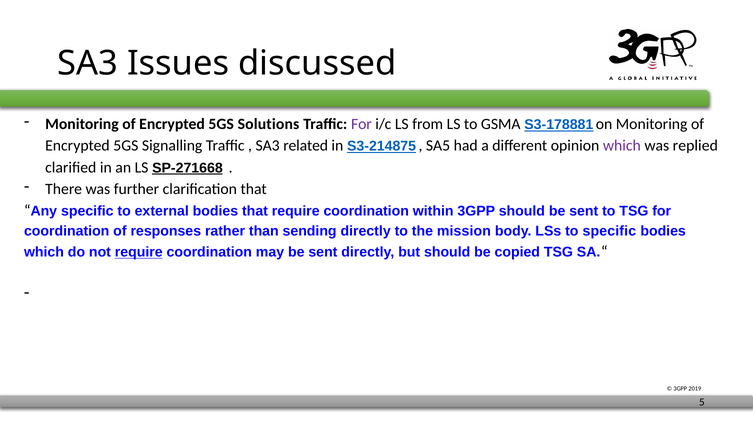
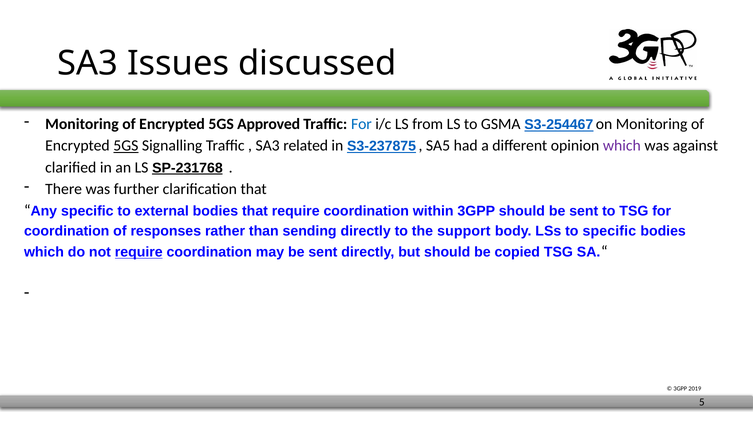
Solutions: Solutions -> Approved (269, 124)
For colour: purple -> blue (361, 124)
S3-178881: S3-178881 -> S3-254467 (559, 125)
5GS underline: none -> present (126, 146)
S3-214875: S3-214875 -> S3-237875 (382, 146)
replied: replied -> against (695, 146)
SP-271668: SP-271668 -> SP-231768 (187, 168)
mission: mission -> support (464, 231)
